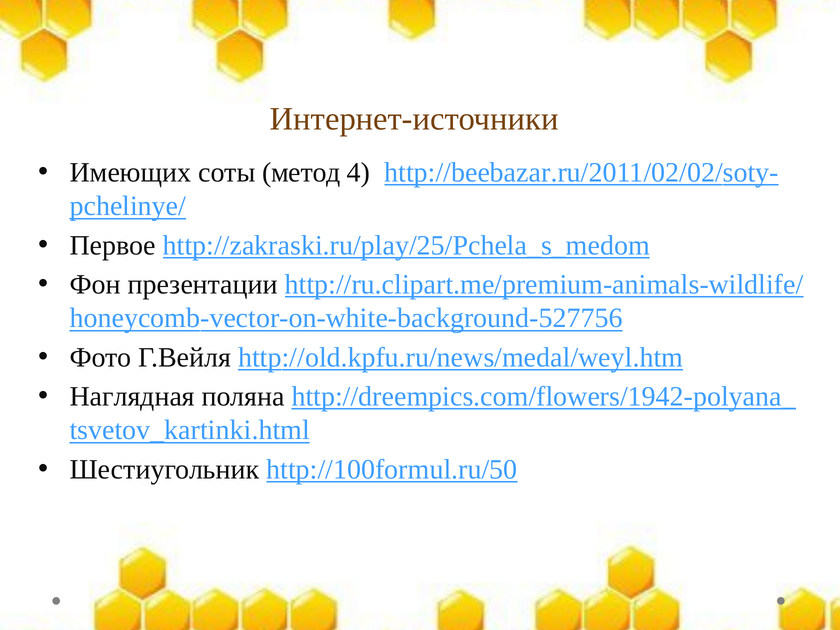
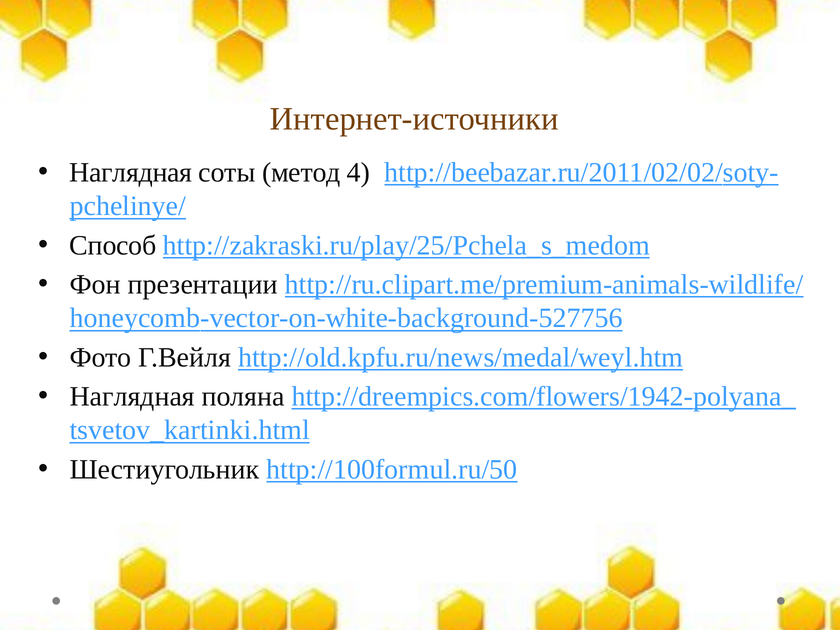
Имеющих: Имеющих -> Наглядная (131, 173)
Первое: Первое -> Способ (113, 245)
